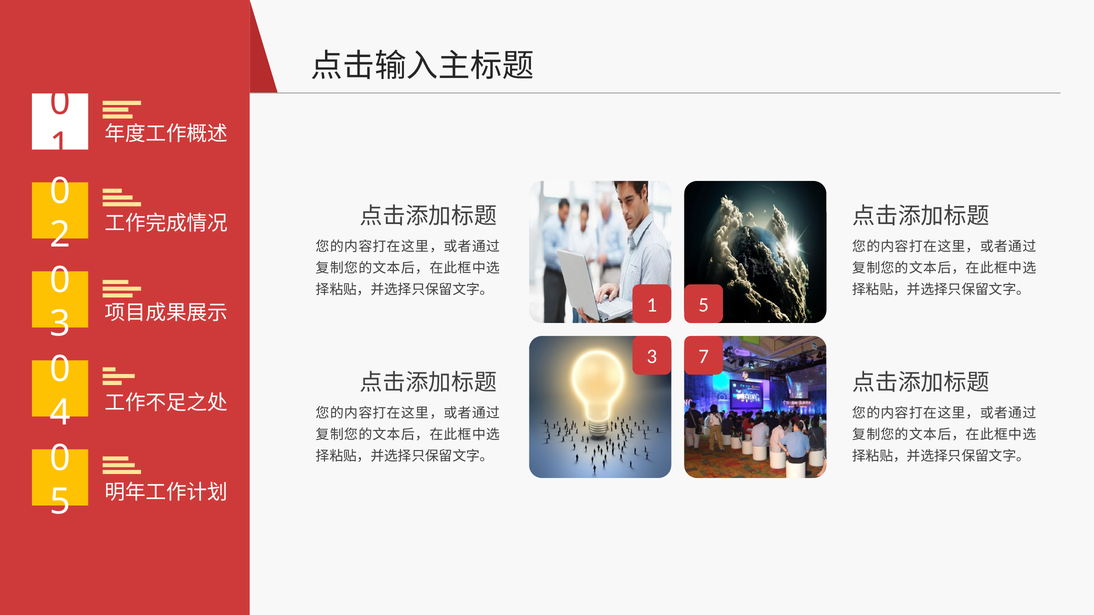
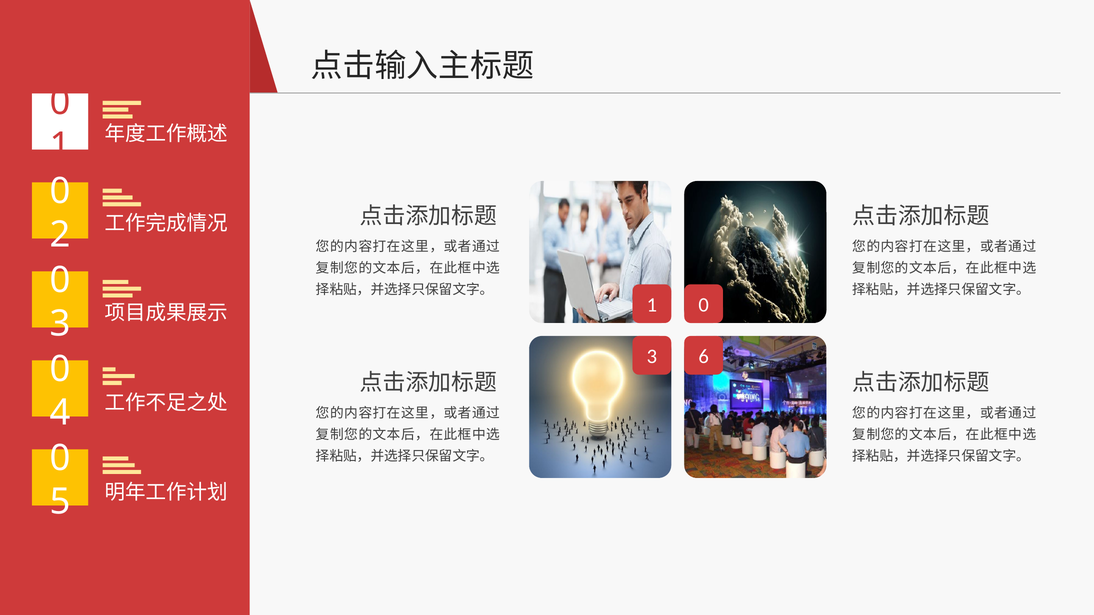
5: 5 -> 0 (704, 305)
7: 7 -> 6 (704, 357)
